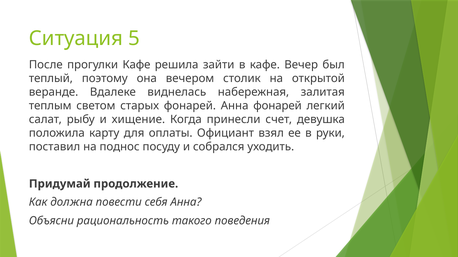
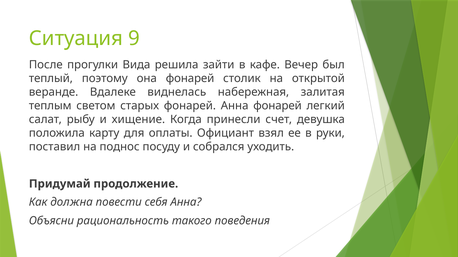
5: 5 -> 9 (134, 38)
прогулки Кафе: Кафе -> Вида (136, 65)
она вечером: вечером -> фонарей (190, 78)
